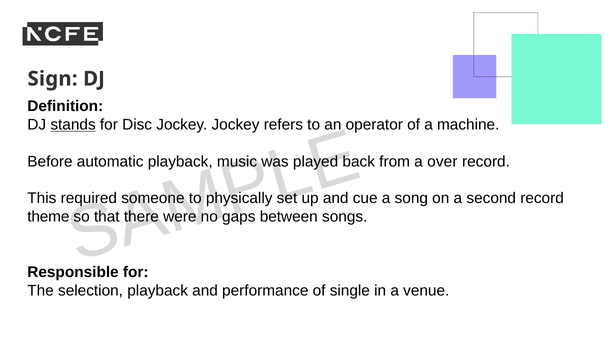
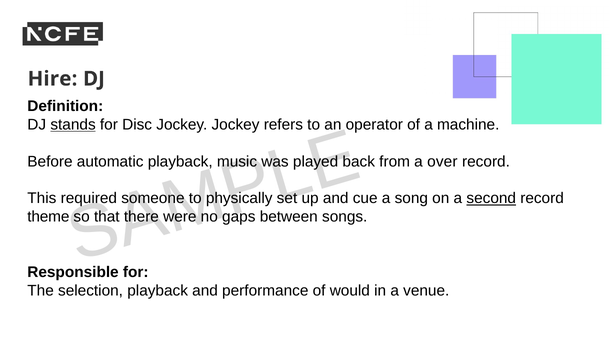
Sign: Sign -> Hire (52, 79)
second underline: none -> present (491, 198)
single: single -> would (350, 291)
